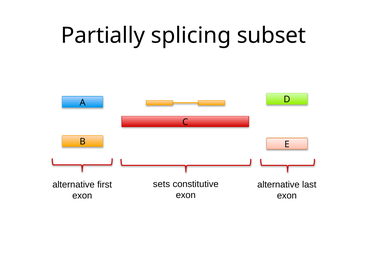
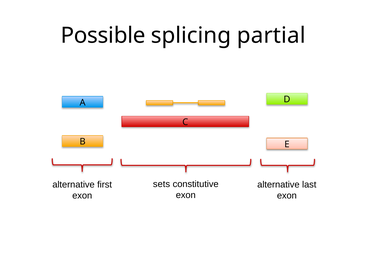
Partially: Partially -> Possible (103, 36)
subset: subset -> partial (271, 36)
